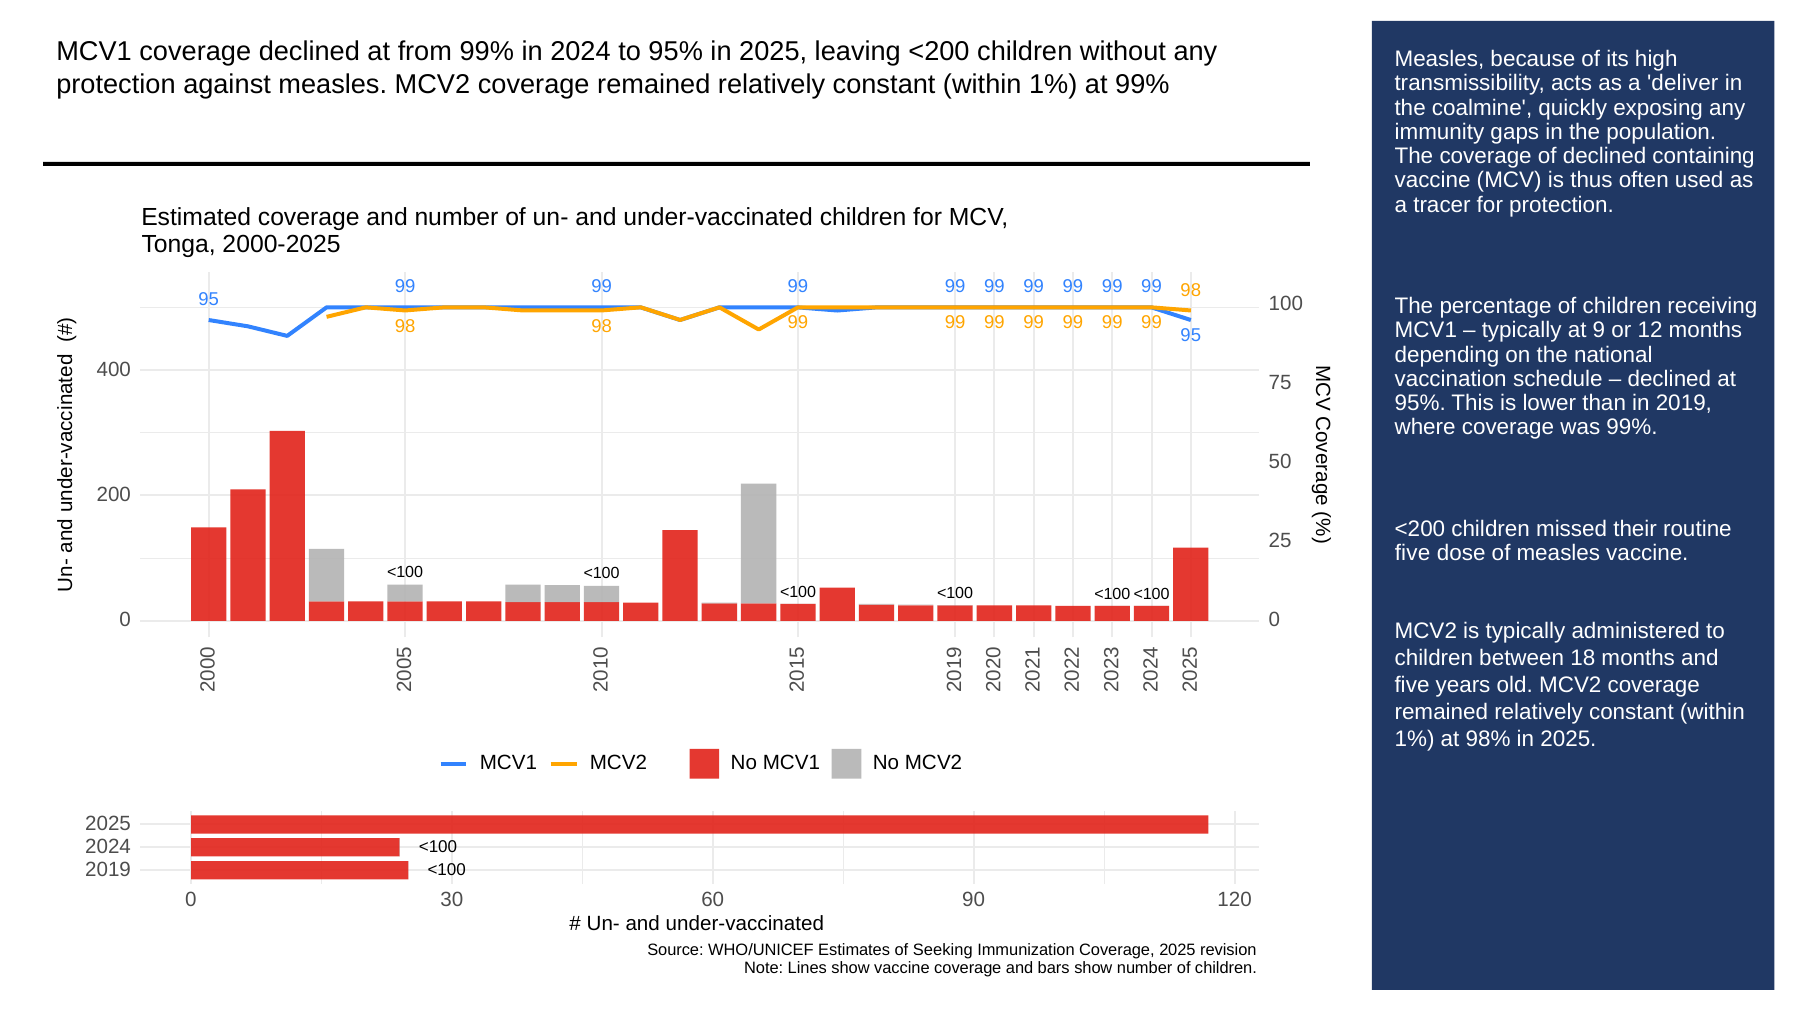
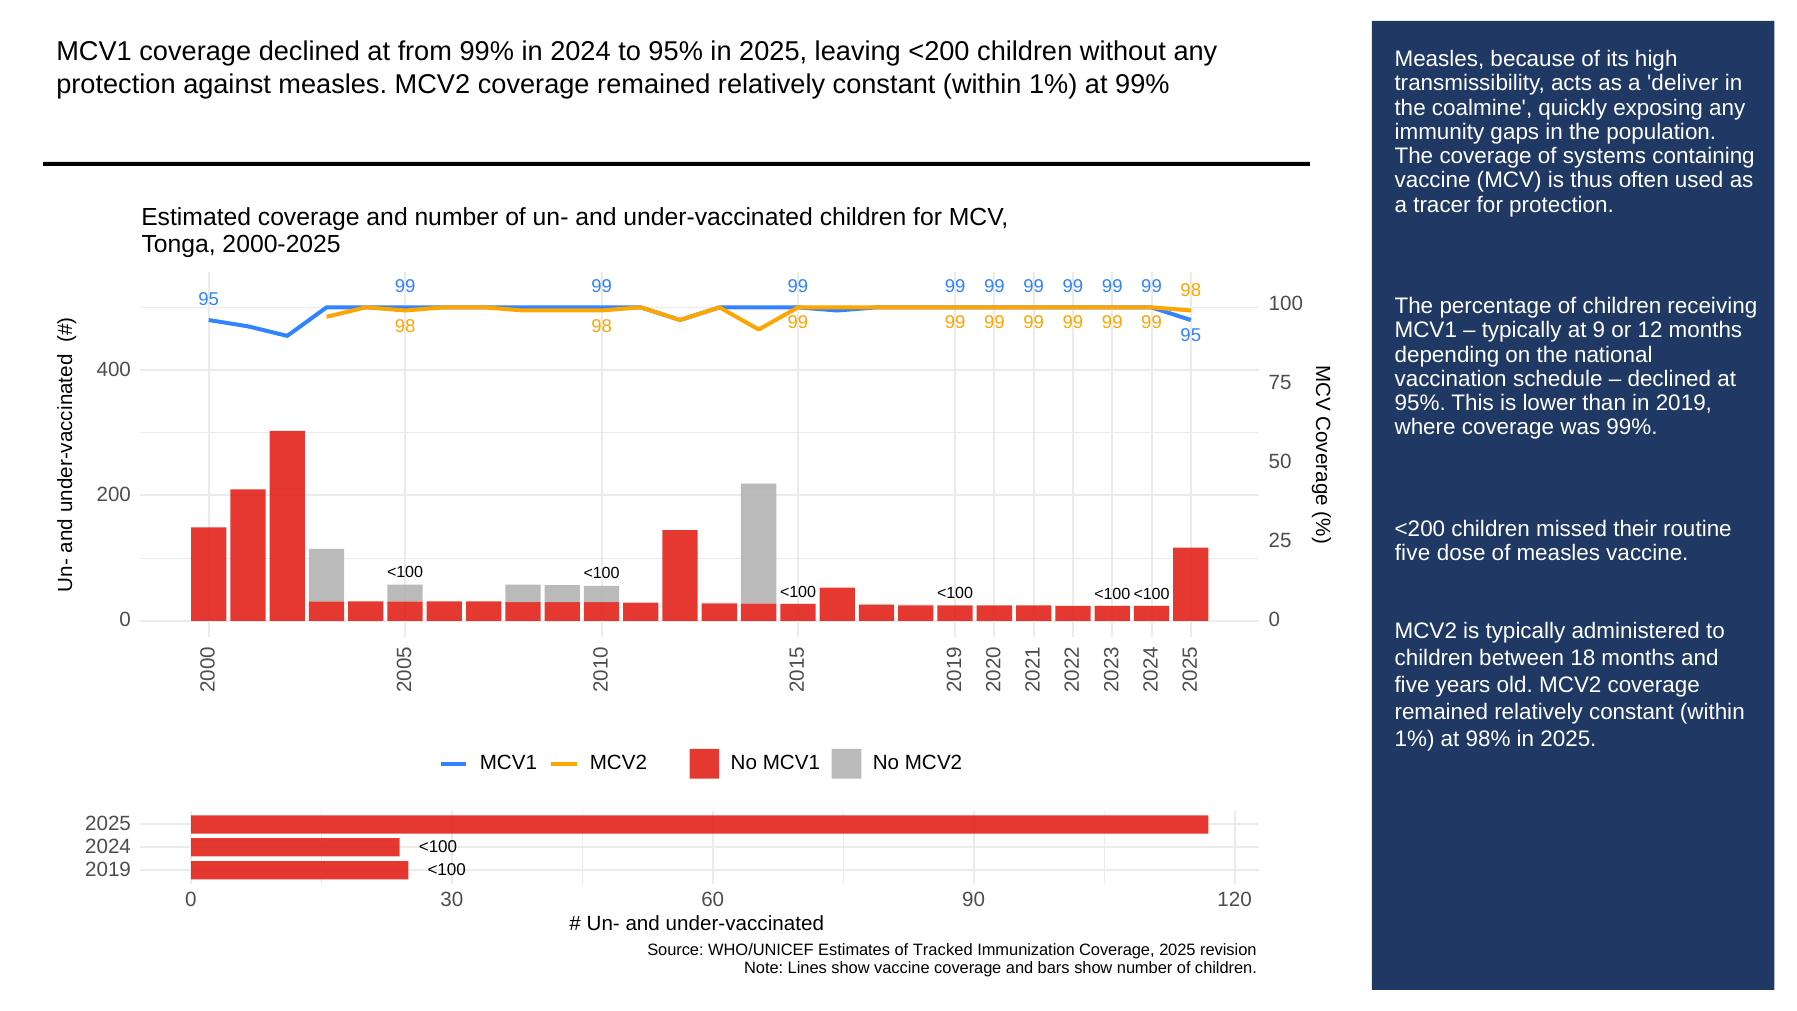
of declined: declined -> systems (1604, 156)
Seeking: Seeking -> Tracked (943, 950)
